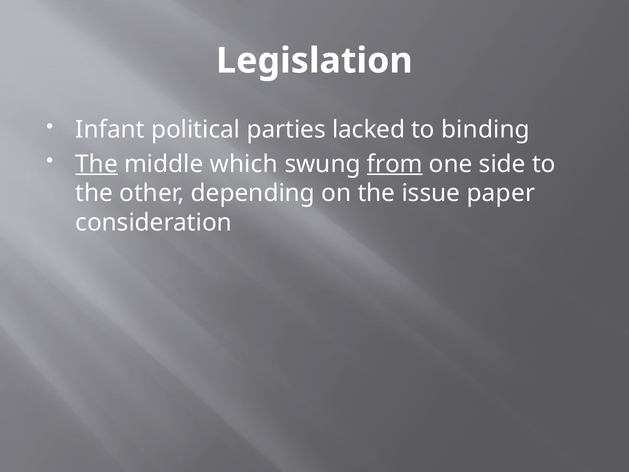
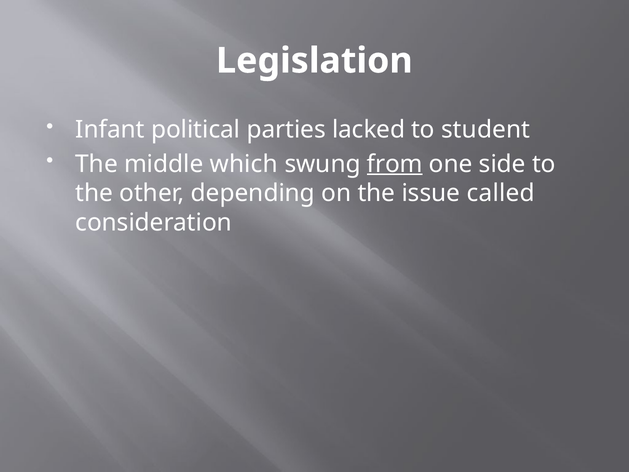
binding: binding -> student (486, 130)
The underline: present -> none (97, 164)
paper: paper -> called (501, 193)
